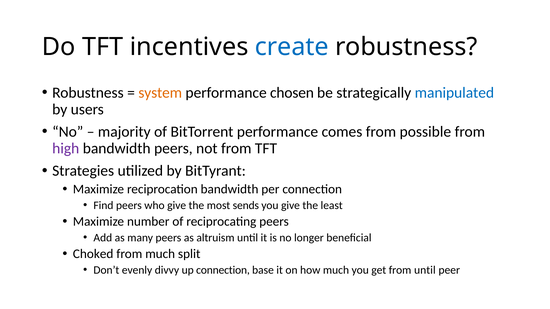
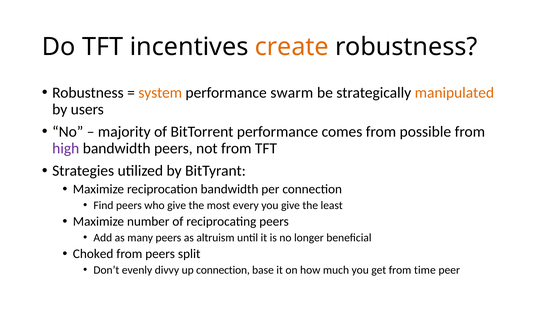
create colour: blue -> orange (292, 47)
chosen: chosen -> swarm (292, 93)
manipulated colour: blue -> orange (454, 93)
sends: sends -> every (246, 206)
from much: much -> peers (160, 254)
from until: until -> time (425, 270)
